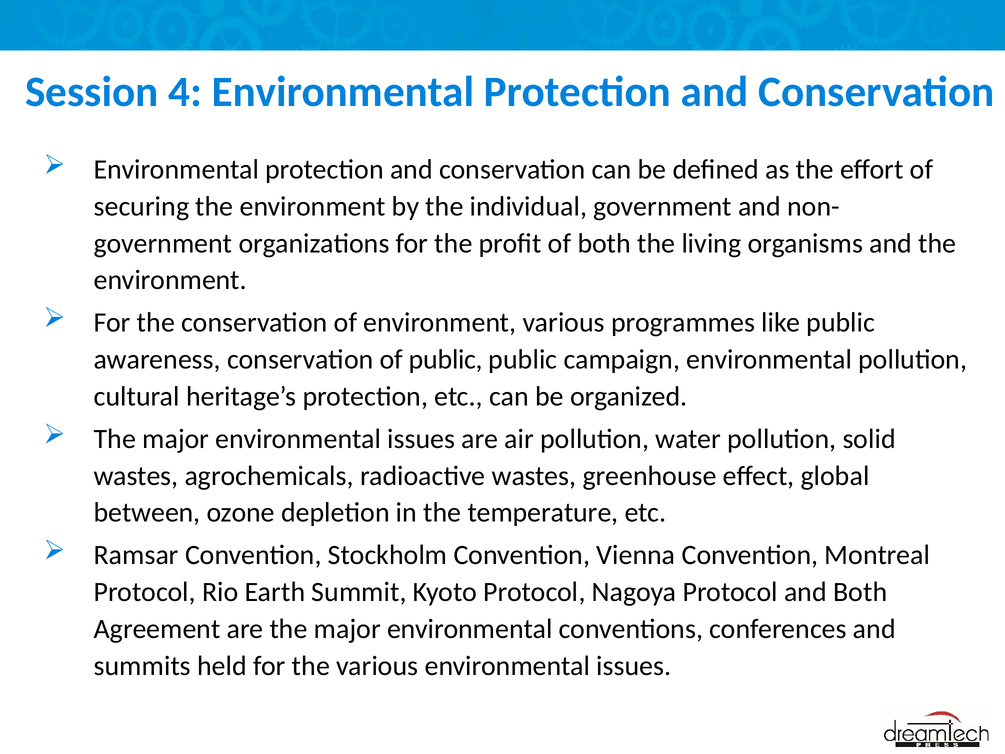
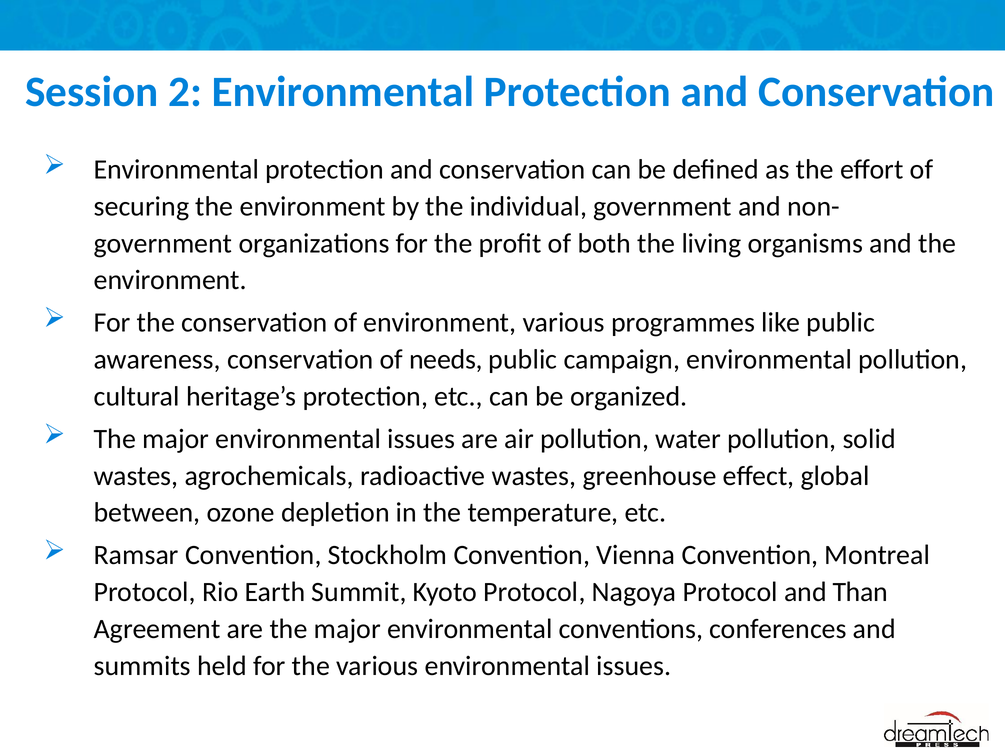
4: 4 -> 2 (185, 92)
of public: public -> needs (446, 359)
and Both: Both -> Than (860, 592)
